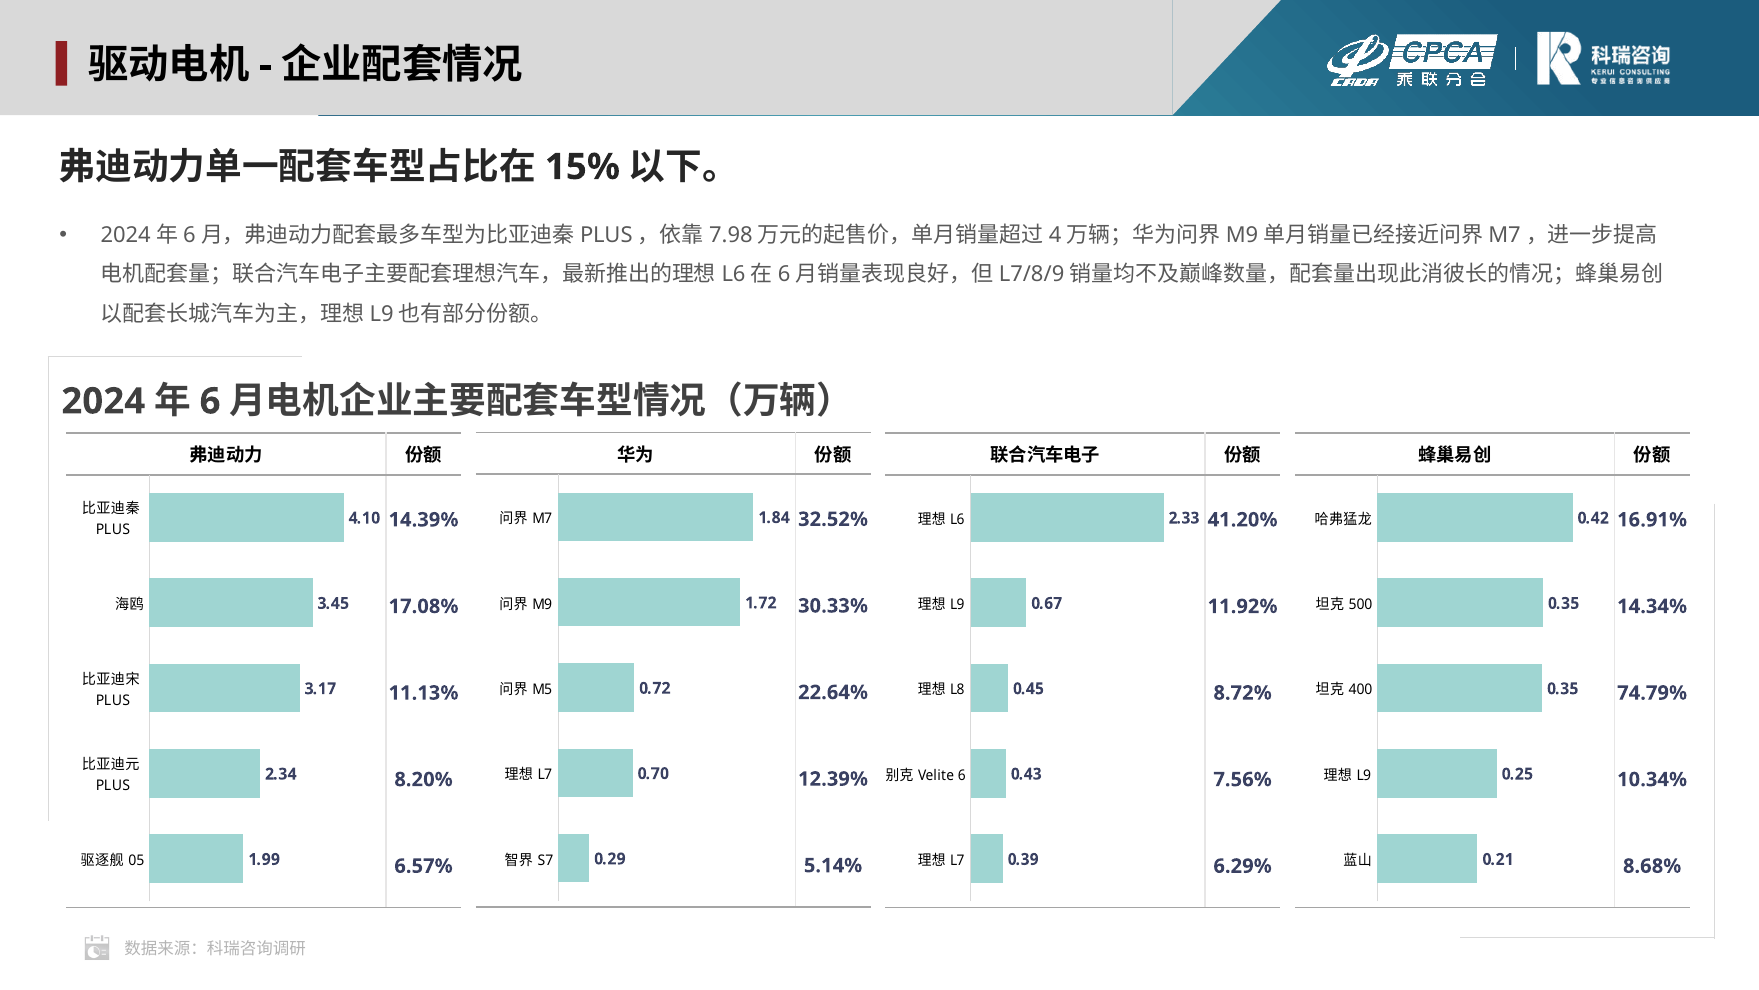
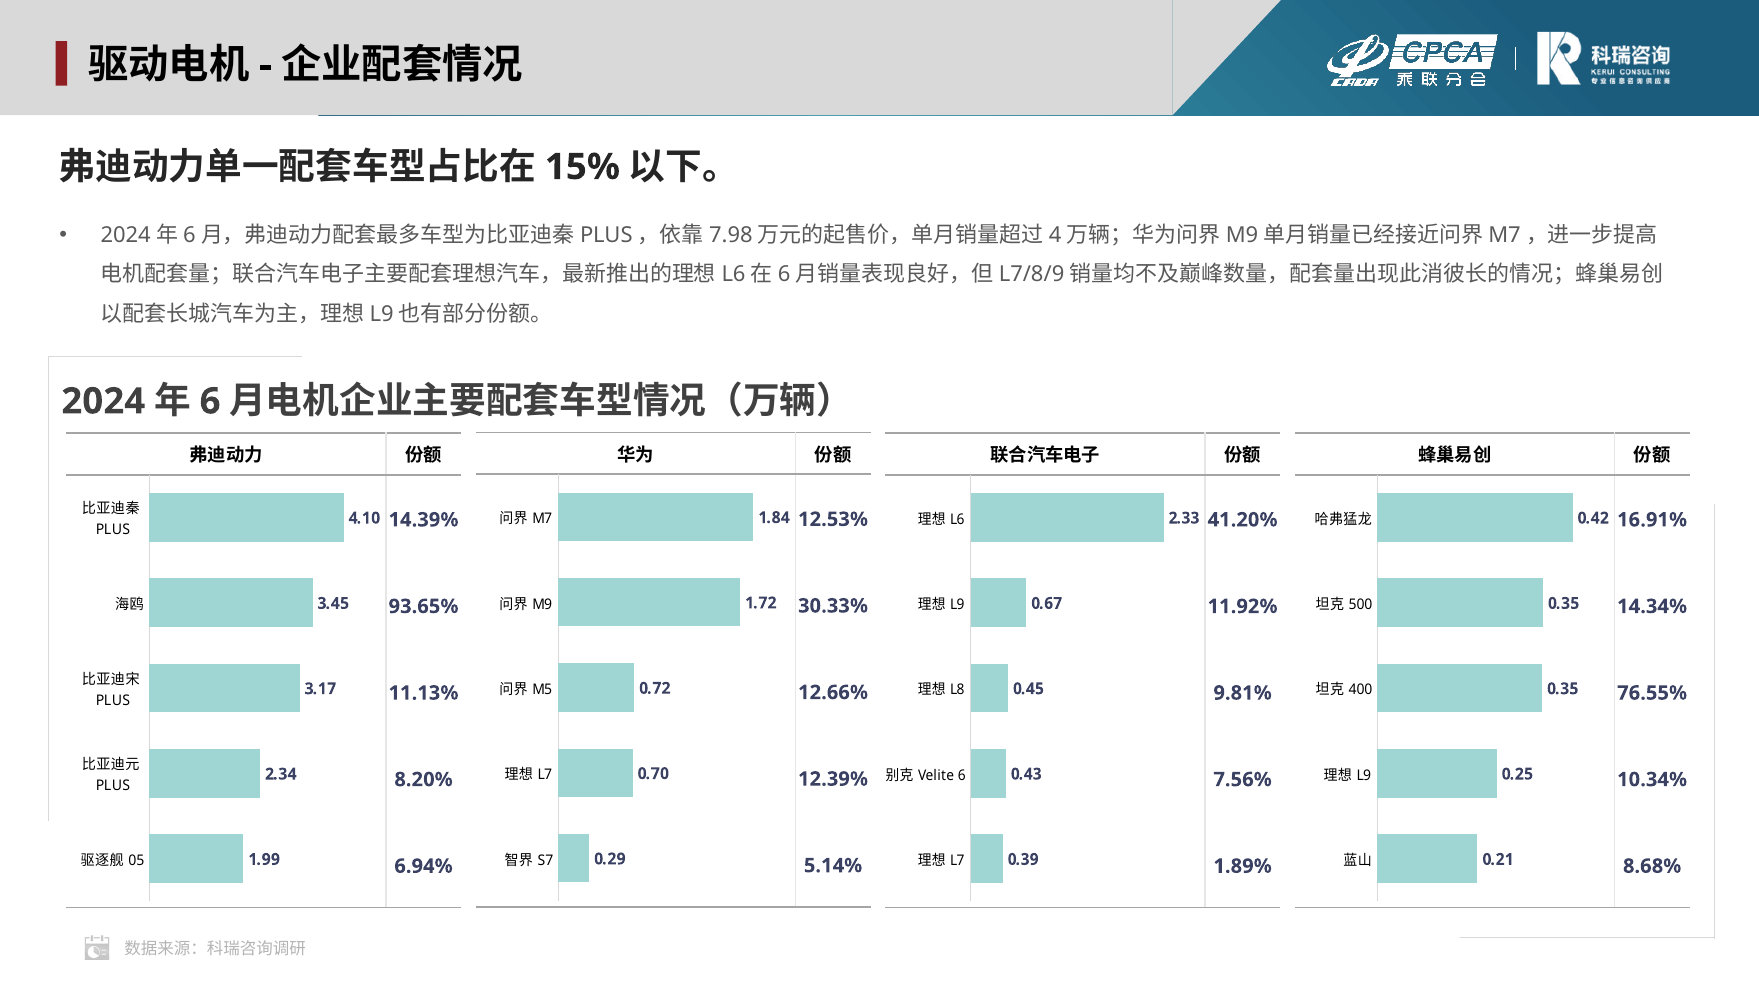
32.52%: 32.52% -> 12.53% (833, 519)
17.08%: 17.08% -> 93.65% (424, 606)
22.64%: 22.64% -> 12.66% (833, 692)
8.72%: 8.72% -> 9.81% (1243, 693)
74.79%: 74.79% -> 76.55% (1652, 693)
6.57%: 6.57% -> 6.94% (424, 866)
6.29%: 6.29% -> 1.89% (1243, 866)
